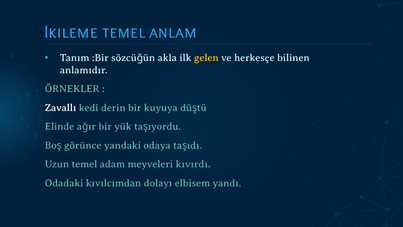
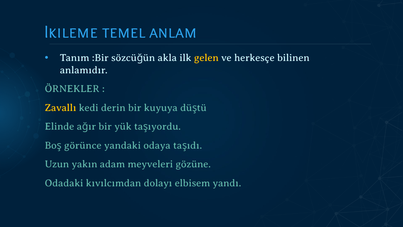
Zavallı colour: white -> yellow (61, 108)
Uzun temel: temel -> yakın (84, 164)
kıvırdı: kıvırdı -> gözüne (193, 164)
